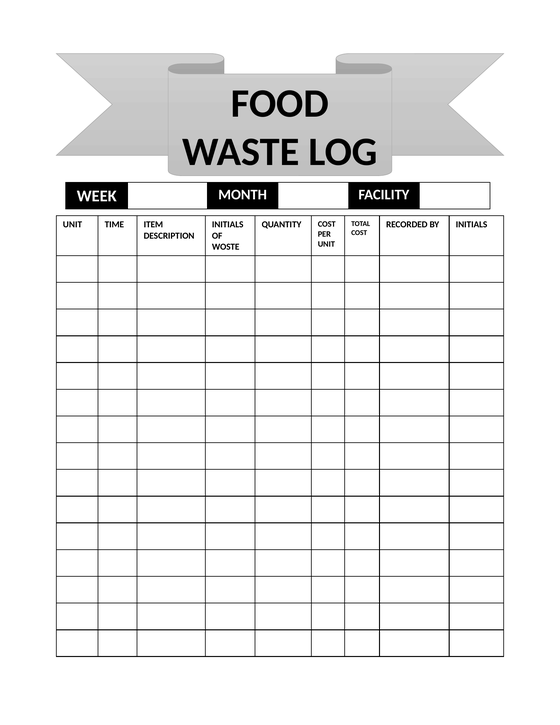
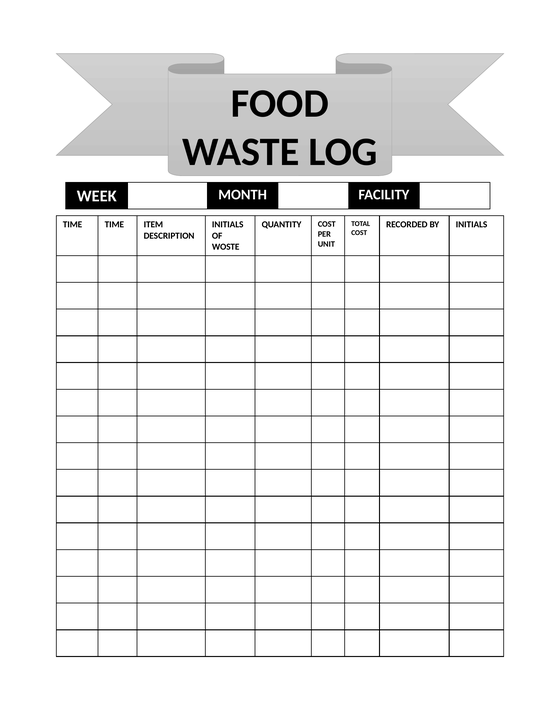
UNIT: UNIT -> TIME (73, 225)
